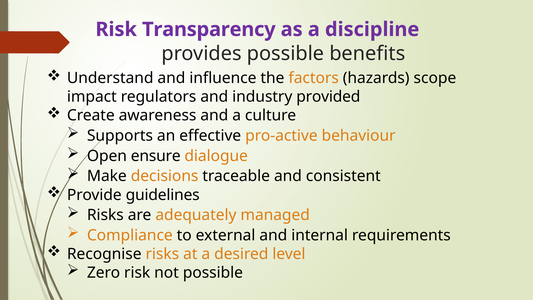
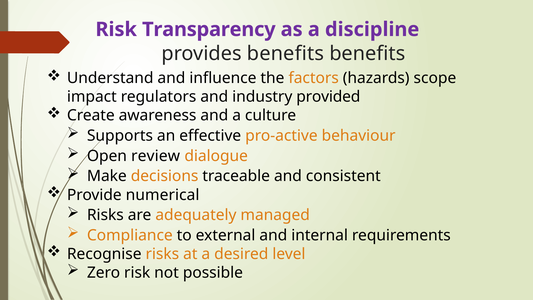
provides possible: possible -> benefits (285, 53)
ensure: ensure -> review (156, 156)
guidelines: guidelines -> numerical (163, 195)
